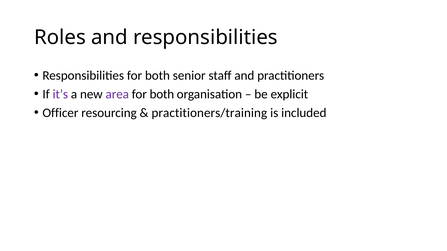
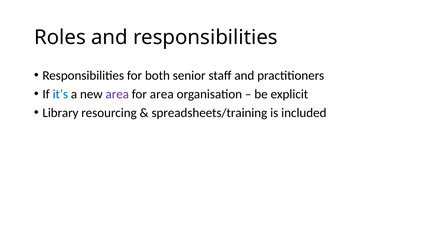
it’s colour: purple -> blue (60, 94)
both: both -> area (162, 94)
Officer: Officer -> Library (60, 113)
practitioners/training: practitioners/training -> spreadsheets/training (209, 113)
